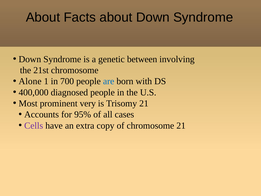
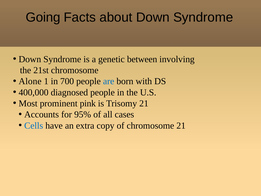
About: About -> Going (43, 17)
very: very -> pink (88, 103)
Cells colour: purple -> blue (34, 125)
